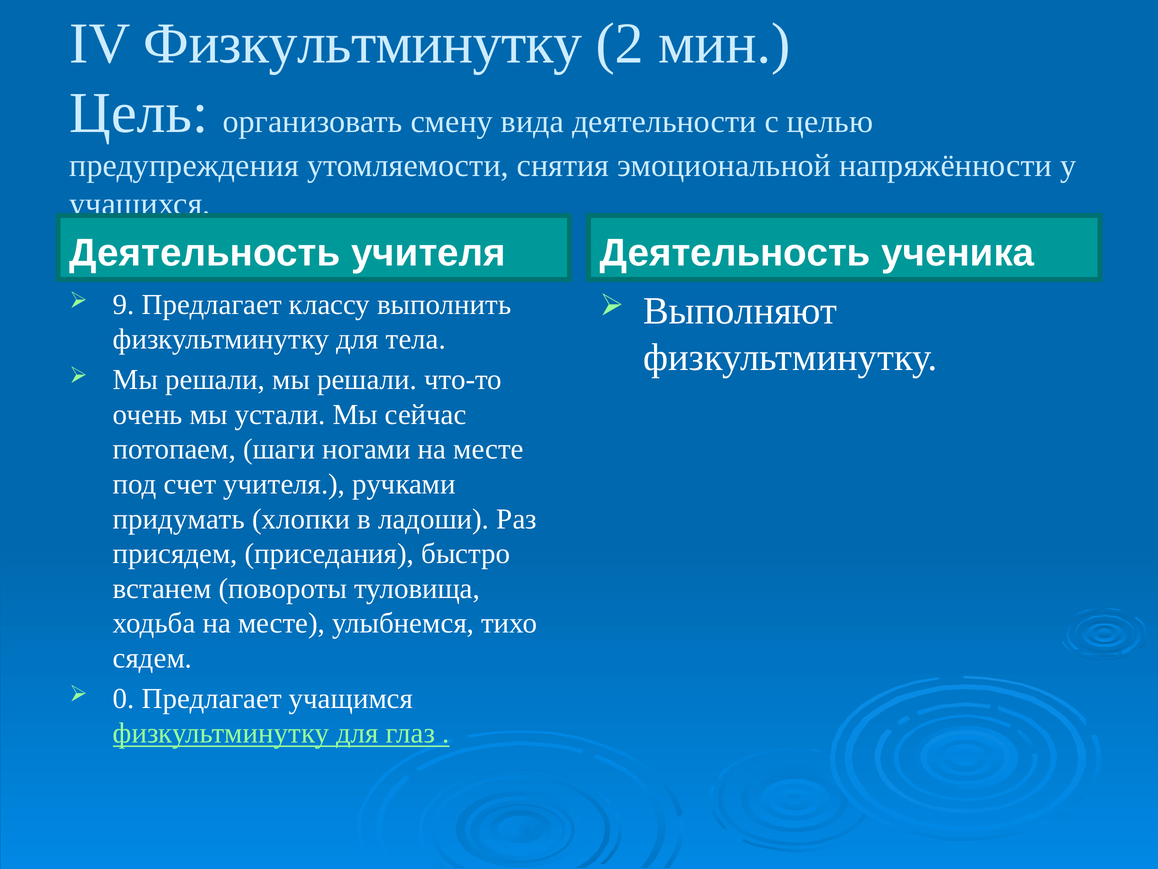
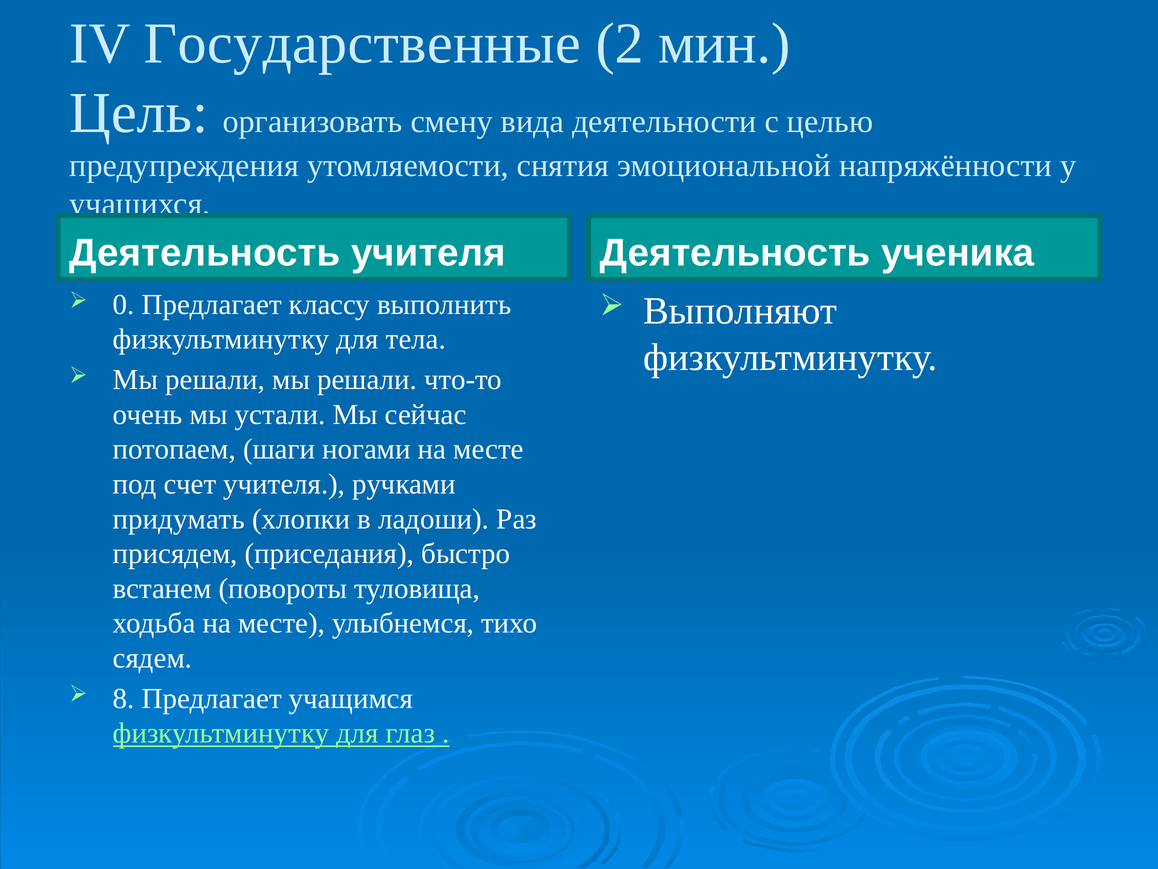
IV Физкультминутку: Физкультминутку -> Государственные (362, 44)
9: 9 -> 0 (124, 304)
0: 0 -> 8 (124, 698)
